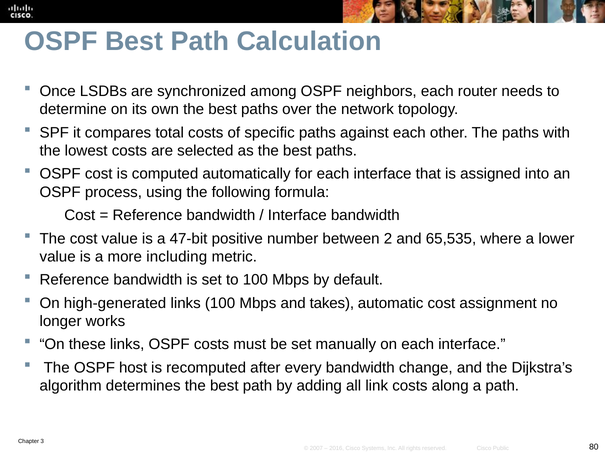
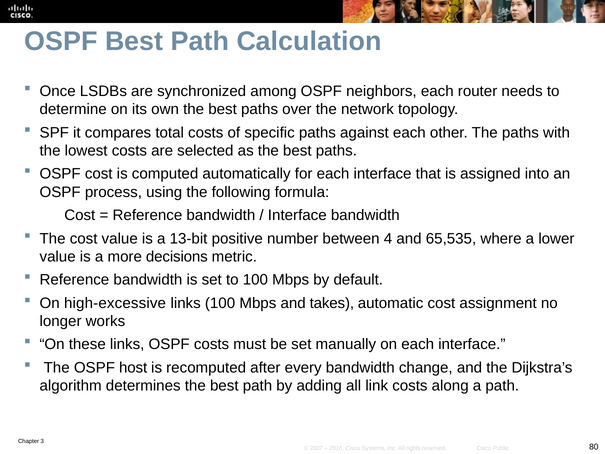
47-bit: 47-bit -> 13-bit (189, 238)
2: 2 -> 4 (388, 238)
including: including -> decisions (177, 257)
high-generated: high-generated -> high-excessive (115, 303)
